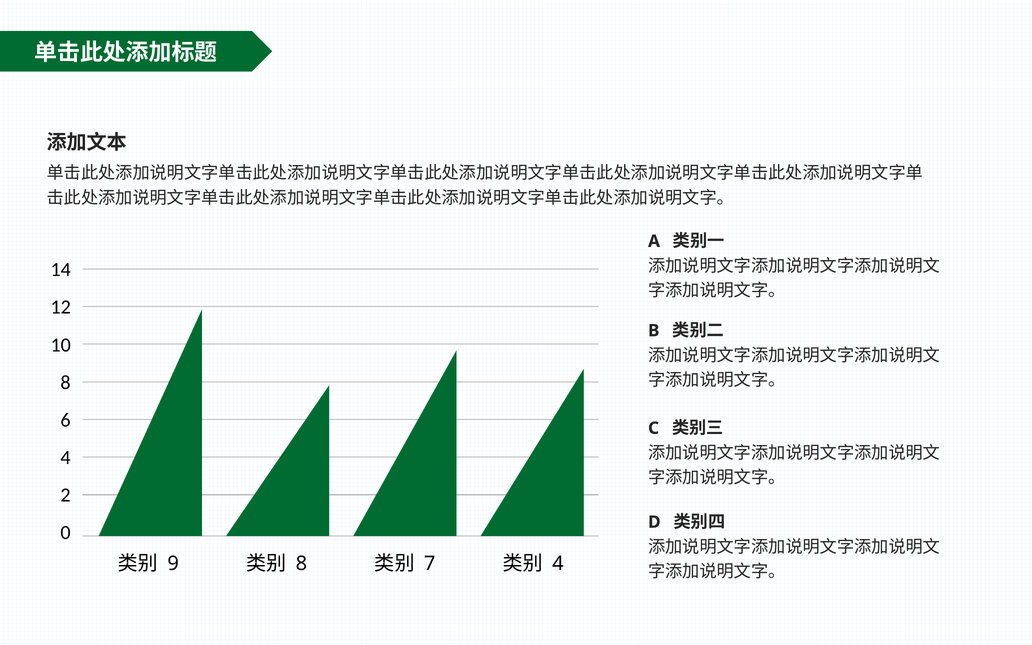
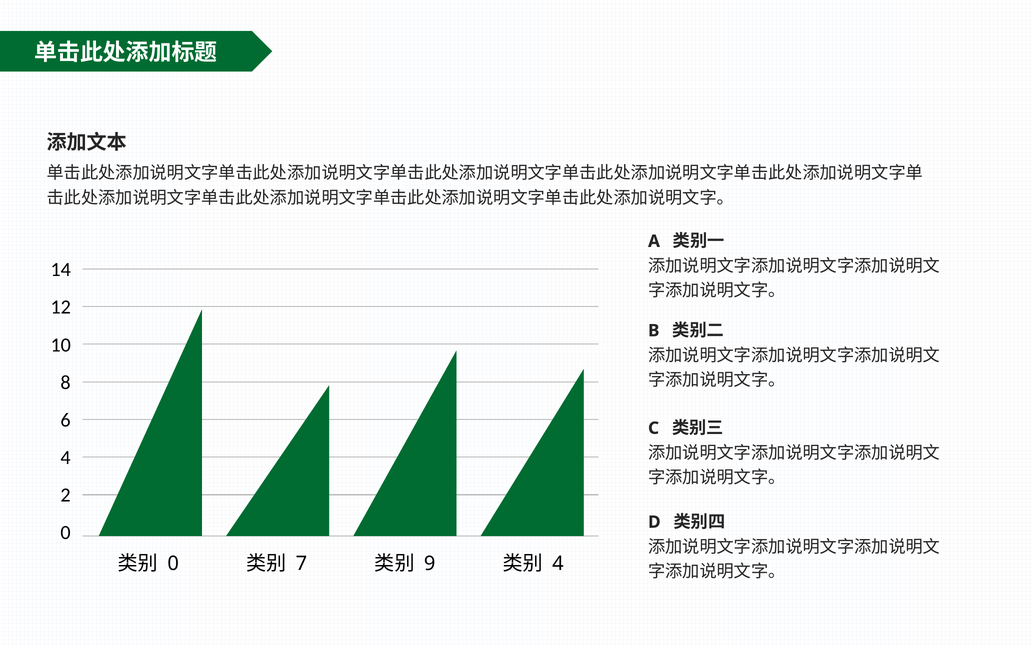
9: 9 -> 0 (173, 564)
8: 8 -> 7 (301, 564)
7: 7 -> 9 (430, 564)
